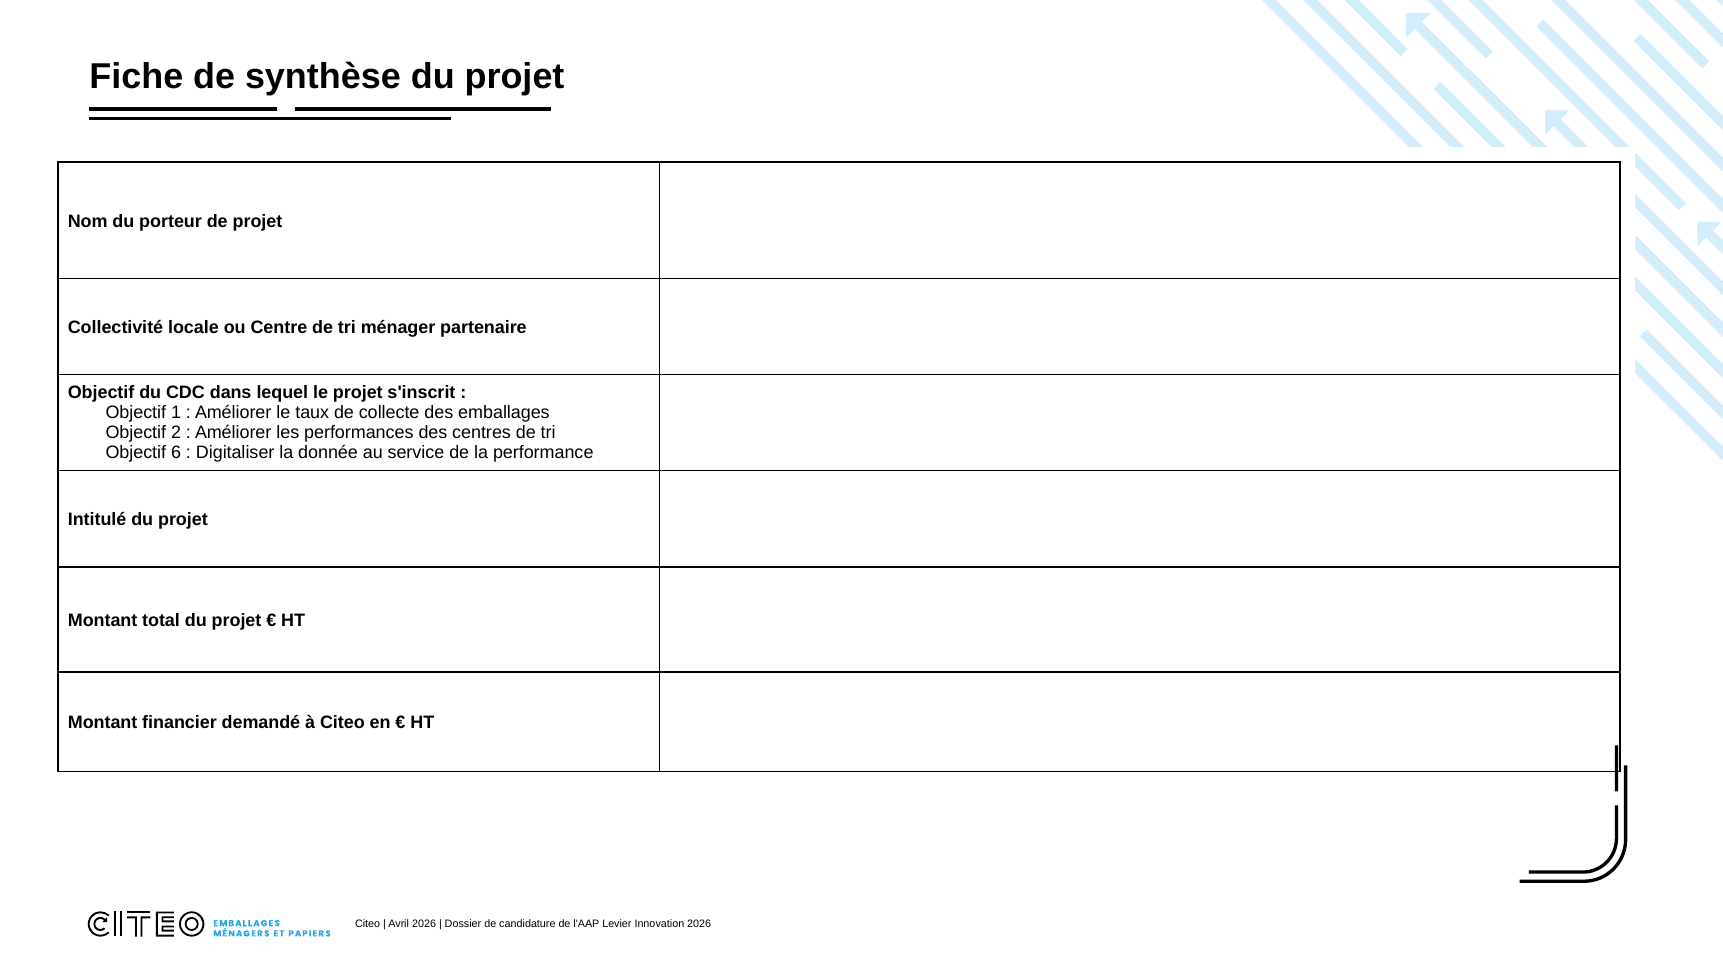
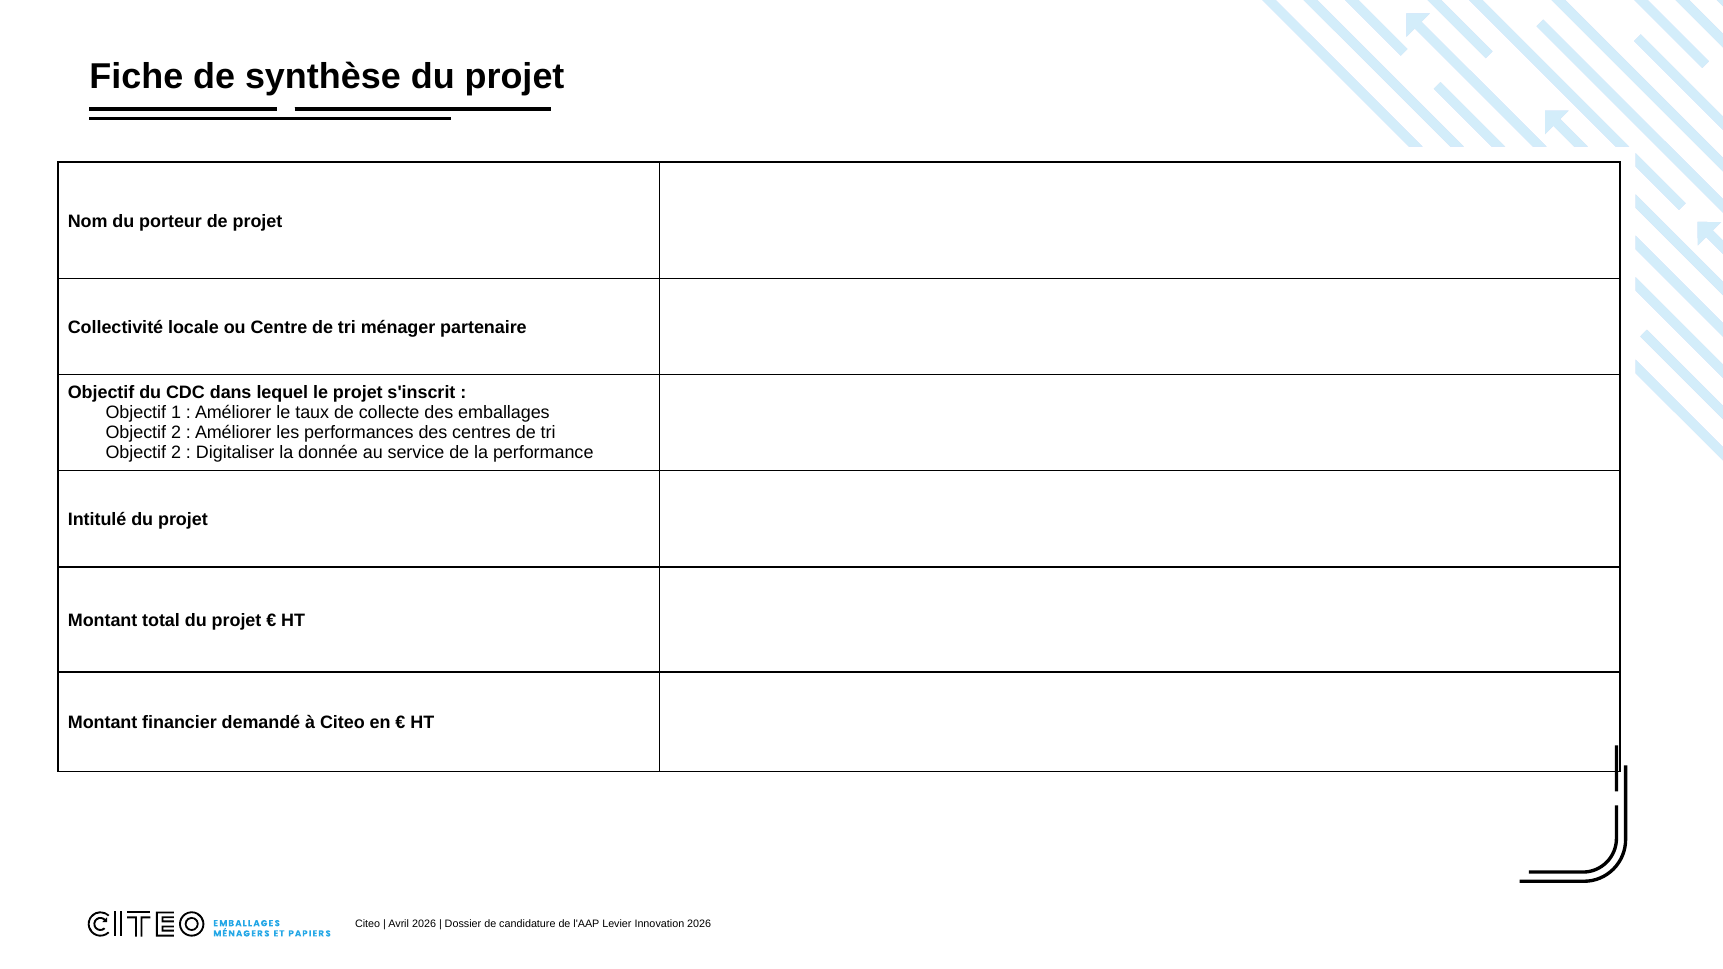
6: 6 -> 2 (176, 453)
